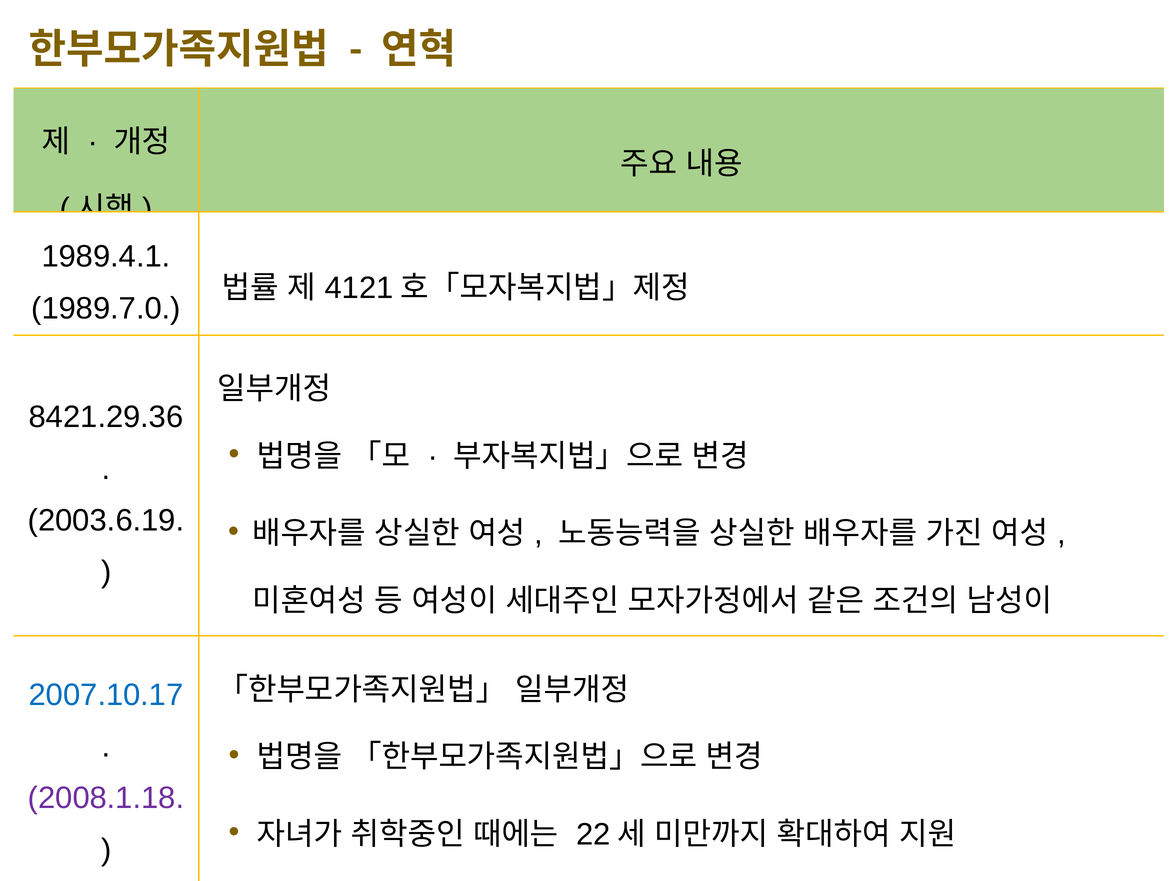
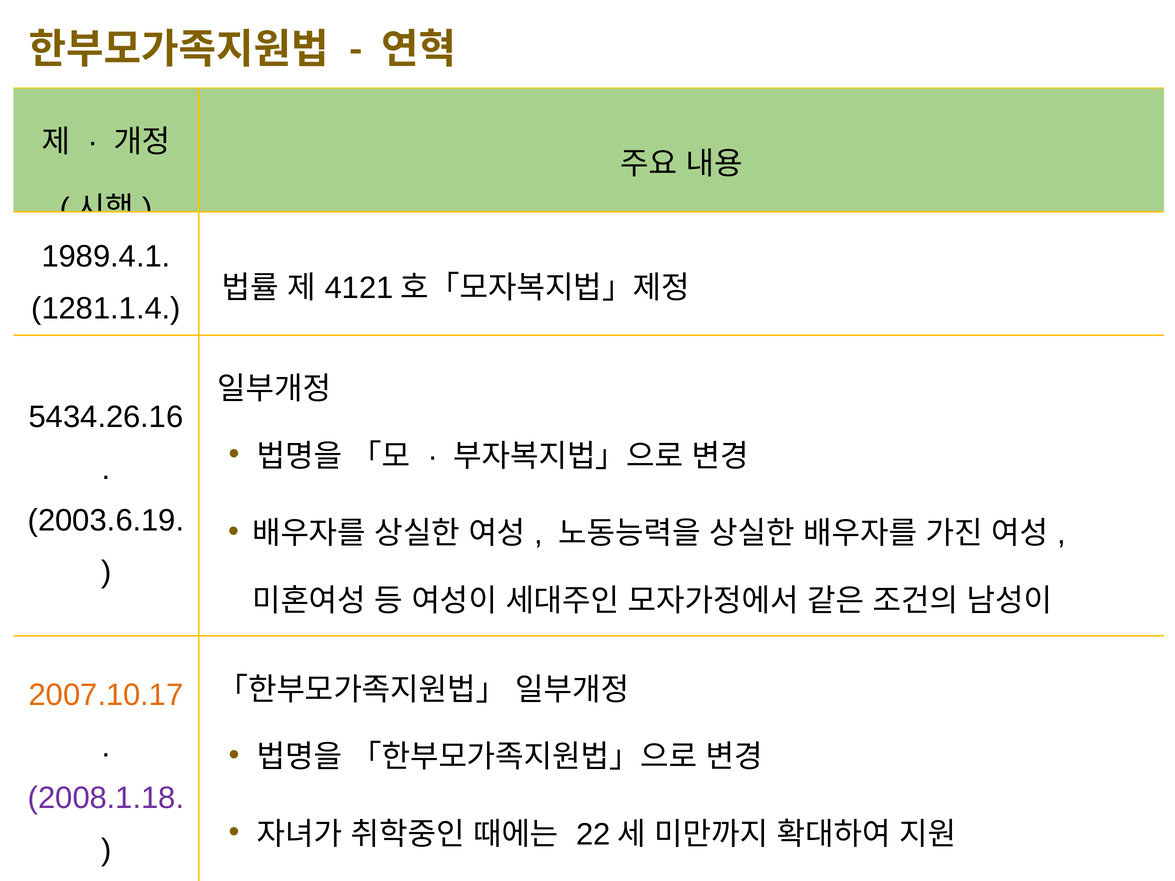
1989.7.0: 1989.7.0 -> 1281.1.4 (106, 308)
8421.29.36: 8421.29.36 -> 5434.26.16 (106, 417)
2007.10.17 colour: blue -> orange (106, 695)
